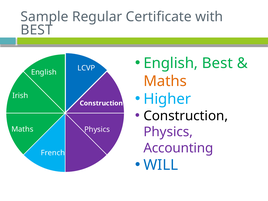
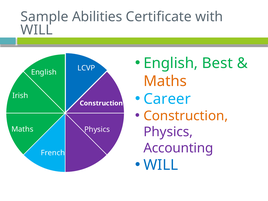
Regular: Regular -> Abilities (97, 17)
BEST: BEST -> WILL (37, 30)
Higher: Higher -> Career (167, 99)
Construction colour: black -> orange (186, 116)
